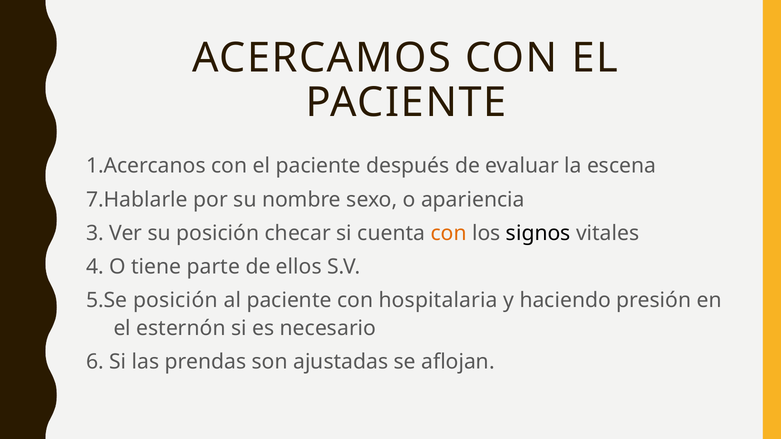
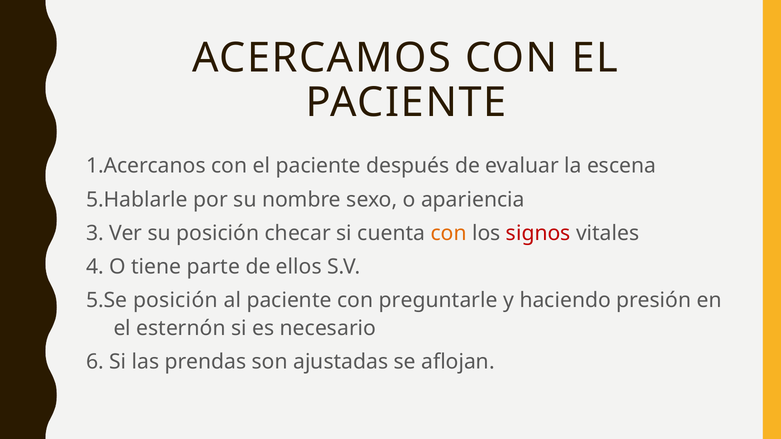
7.Hablarle: 7.Hablarle -> 5.Hablarle (137, 200)
signos colour: black -> red (538, 233)
hospitalaria: hospitalaria -> preguntarle (438, 300)
